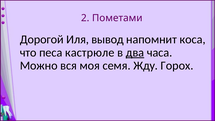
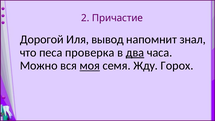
Пометами: Пометами -> Причастие (117, 18)
коса: коса -> знал (193, 39)
кастрюле: кастрюле -> проверка (90, 53)
моя underline: none -> present (90, 66)
